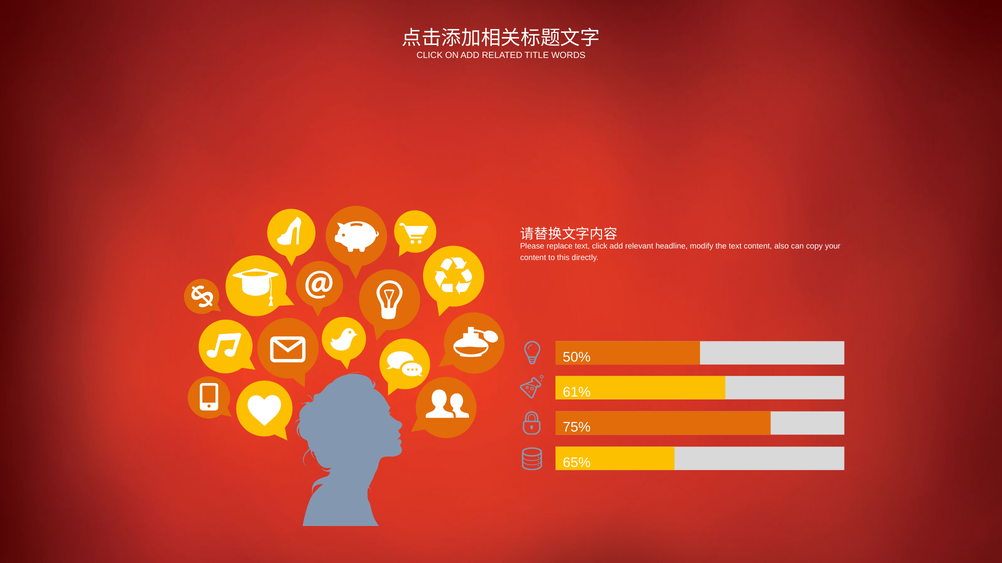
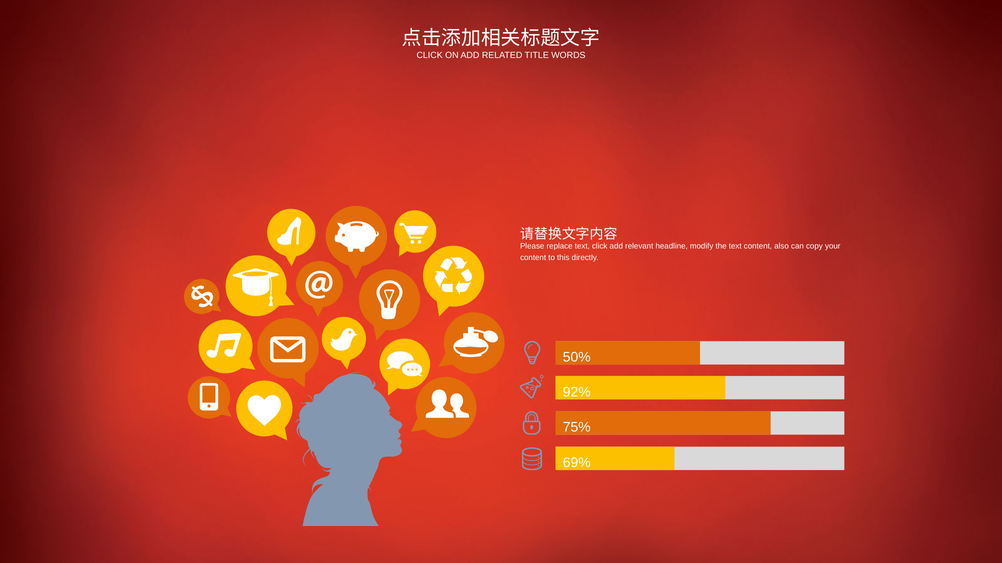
61%: 61% -> 92% (577, 392)
65%: 65% -> 69% (577, 463)
